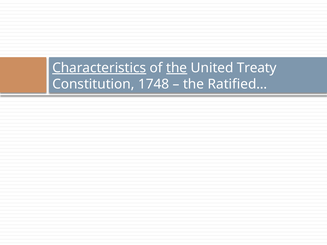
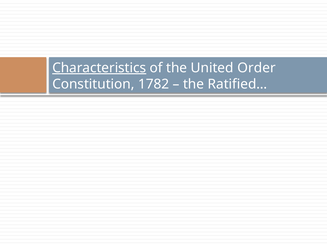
the underline: present -> none (177, 68)
Treaty: Treaty -> Order (257, 68)
1748: 1748 -> 1782 (154, 84)
